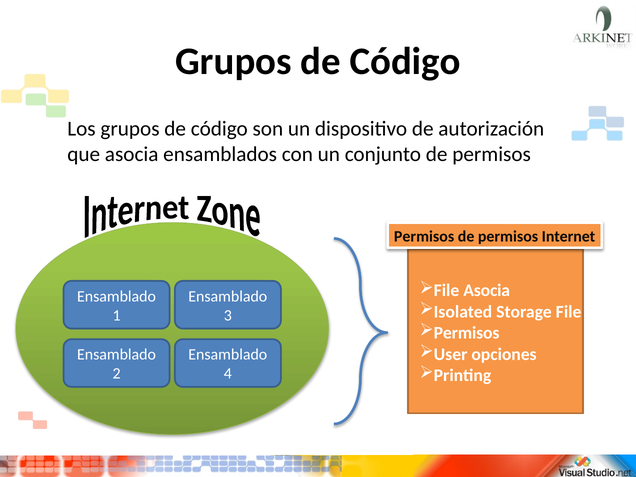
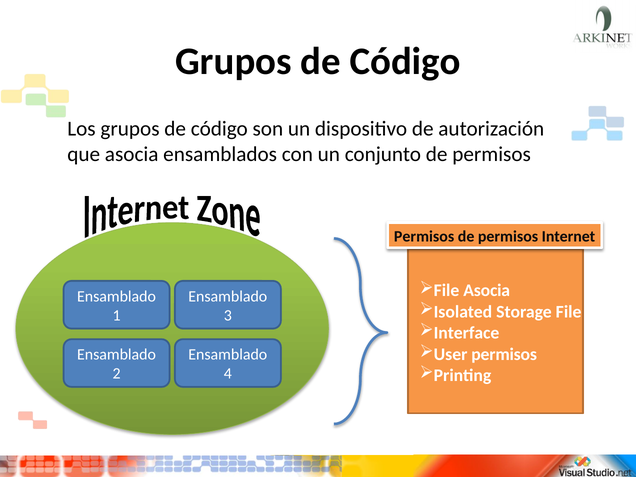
Permisos: Permisos -> Interface (467, 333)
User opciones: opciones -> permisos (504, 354)
